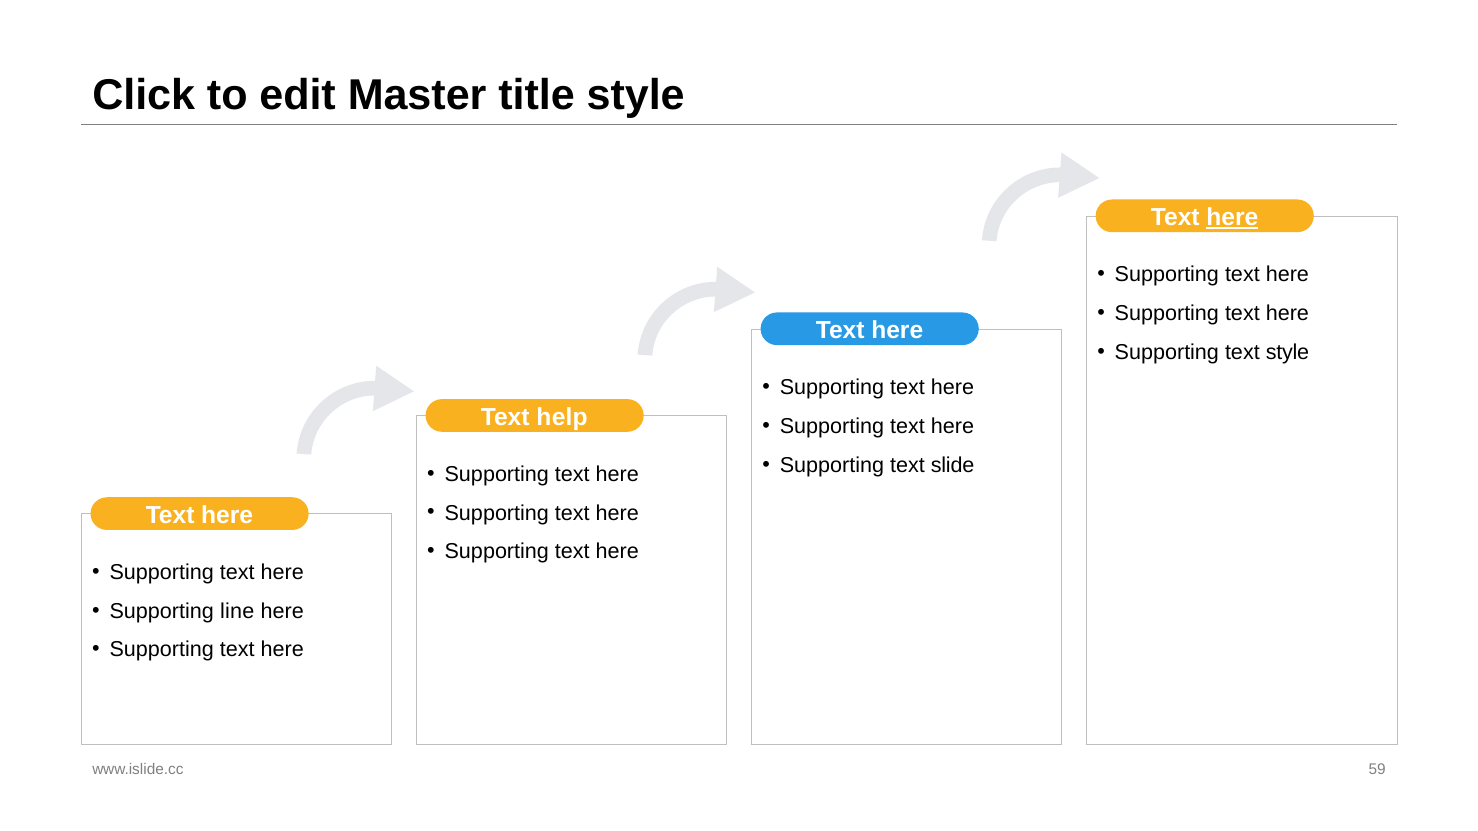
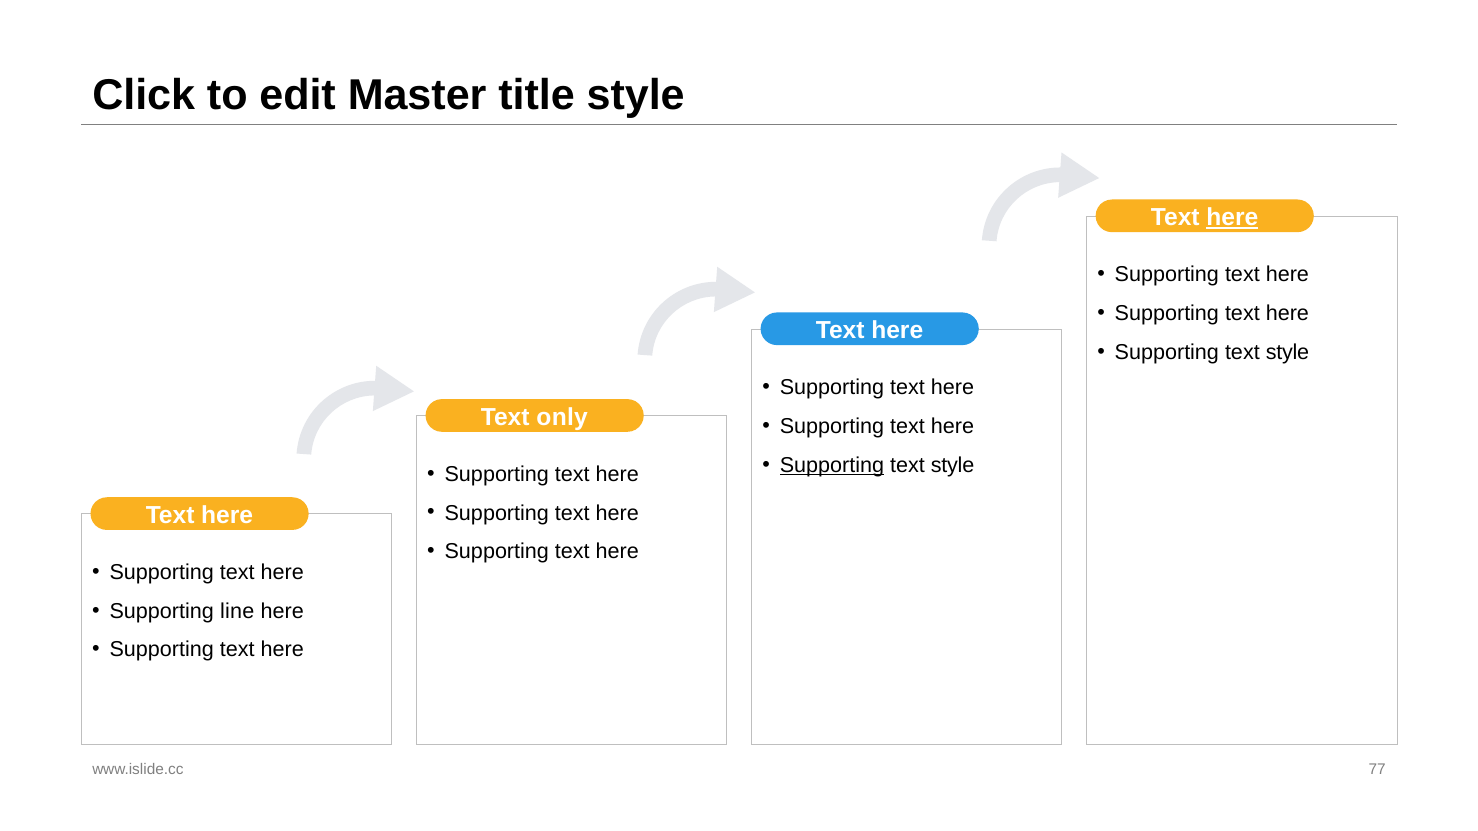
help: help -> only (562, 417)
Supporting underline: none -> present (832, 465)
slide: slide -> style (953, 465)
59: 59 -> 77 (1377, 770)
